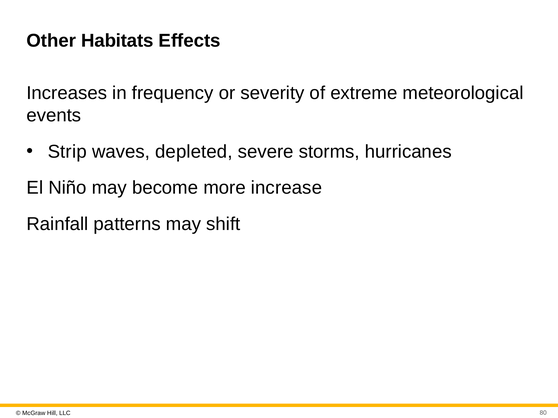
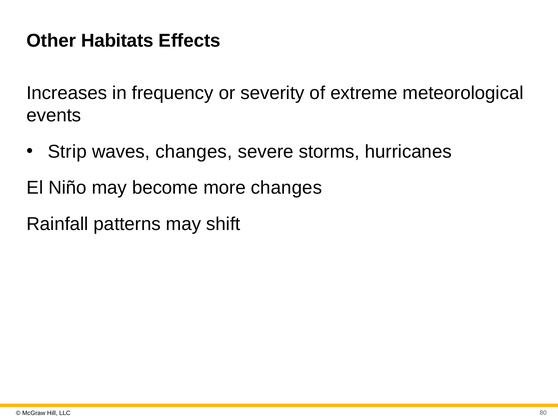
waves depleted: depleted -> changes (194, 152)
more increase: increase -> changes (286, 188)
